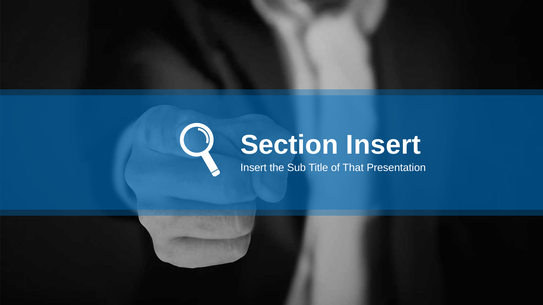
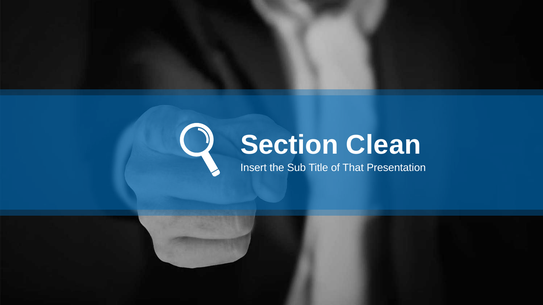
Section Insert: Insert -> Clean (383, 145)
